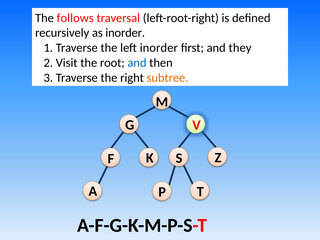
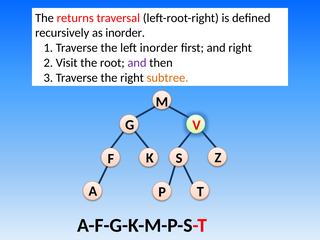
follows: follows -> returns (75, 18)
and they: they -> right (240, 48)
and colour: blue -> purple (137, 63)
